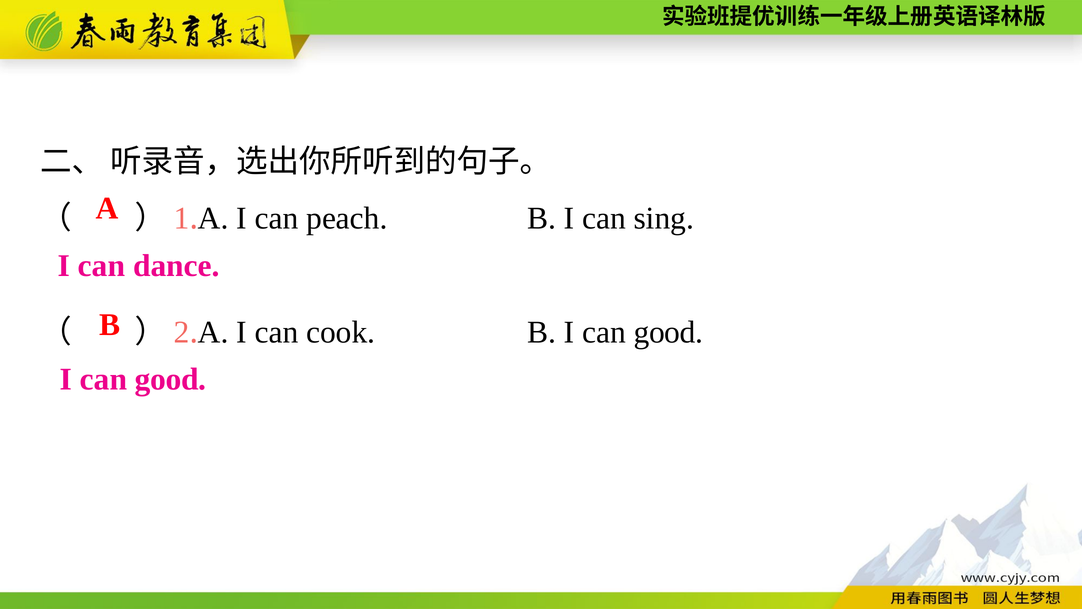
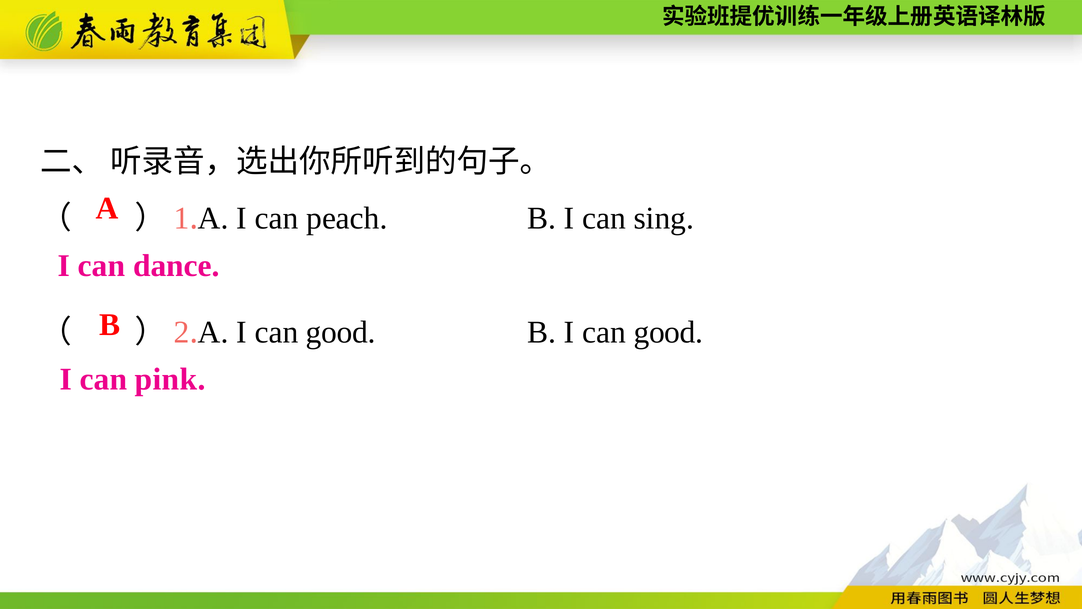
A I can cook: cook -> good (341, 332)
good: good -> pink (170, 379)
